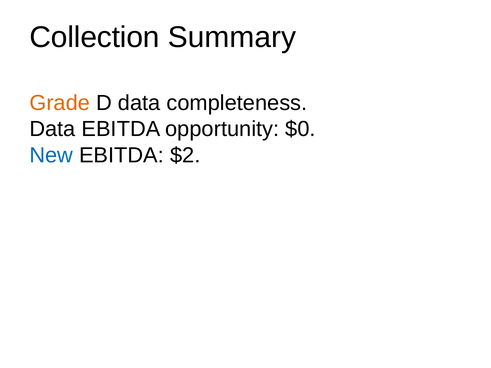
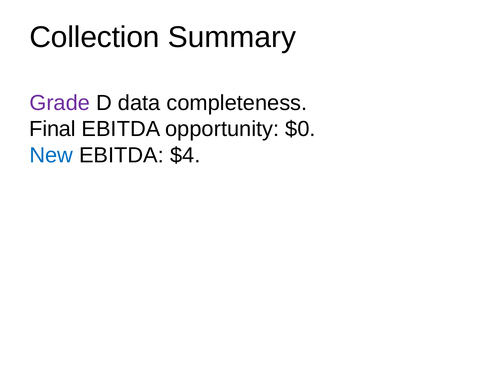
Grade colour: orange -> purple (60, 103)
Data: Data -> Final (53, 129)
$2: $2 -> $4 (185, 155)
